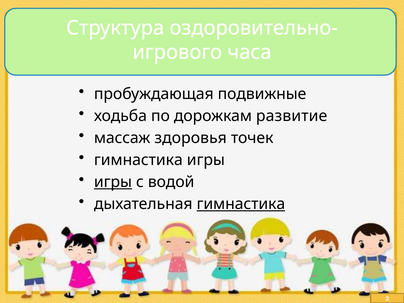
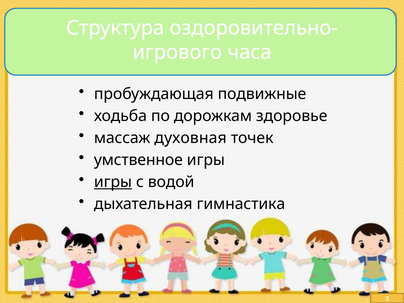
развитие: развитие -> здоровье (292, 116)
здоровья: здоровья -> духовная (191, 138)
гимнастика: гимнастика -> умственное (138, 160)
гимнастика underline: present -> none (241, 204)
